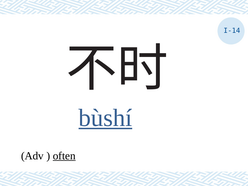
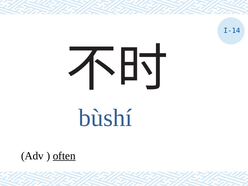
bùshí underline: present -> none (105, 118)
